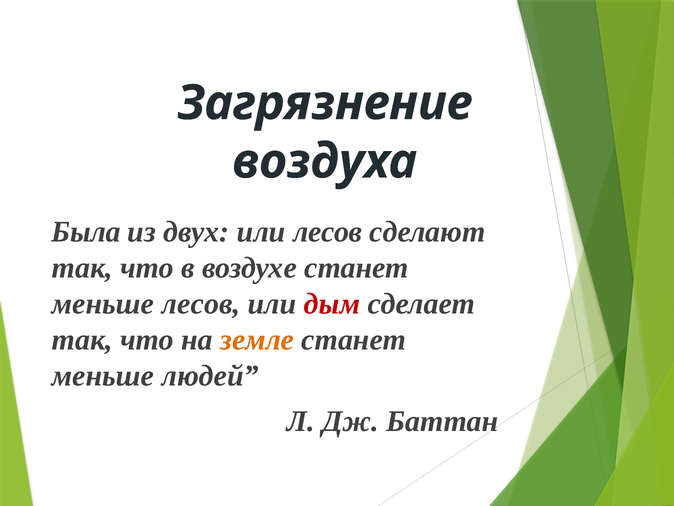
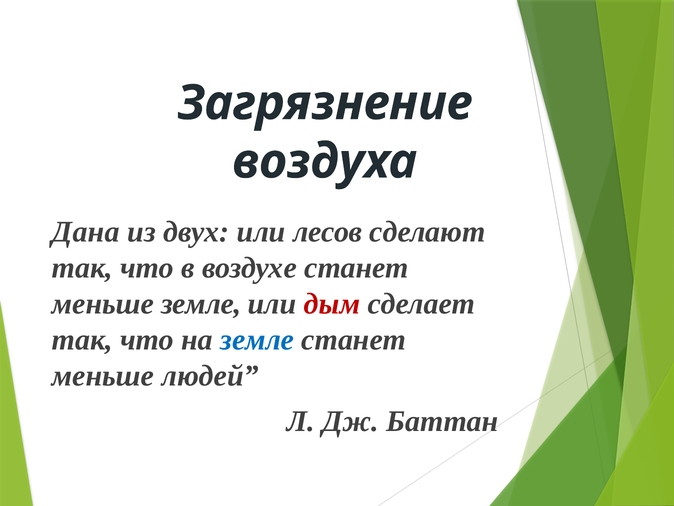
Была: Была -> Дана (86, 232)
меньше лесов: лесов -> земле (201, 304)
земле colour: orange -> blue (257, 340)
